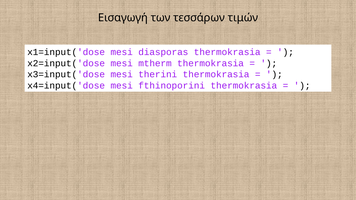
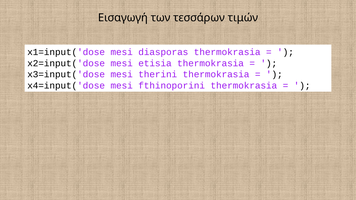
mtherm: mtherm -> etisia (155, 63)
